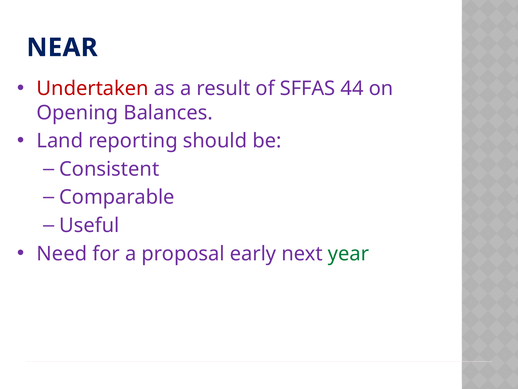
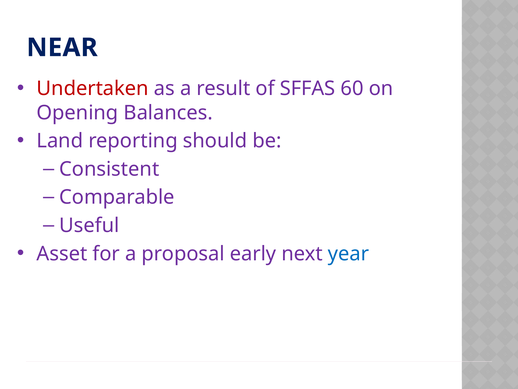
44: 44 -> 60 (352, 88)
Need: Need -> Asset (62, 253)
year colour: green -> blue (349, 253)
